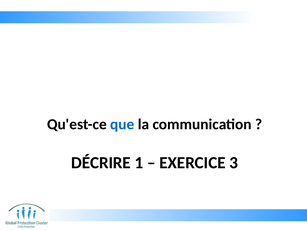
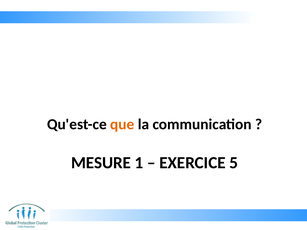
que colour: blue -> orange (122, 124)
DÉCRIRE: DÉCRIRE -> MESURE (101, 163)
3: 3 -> 5 (234, 163)
